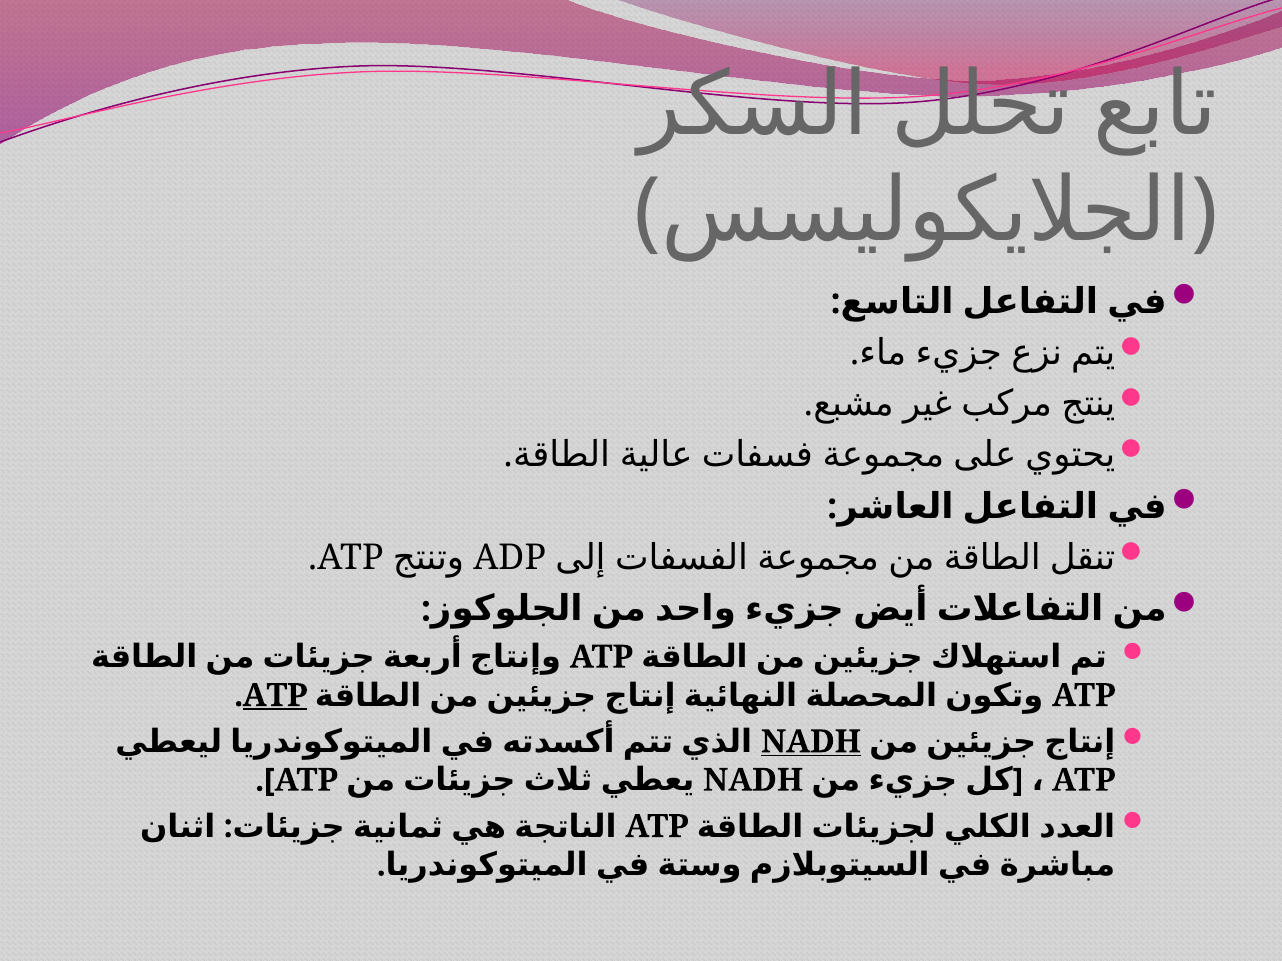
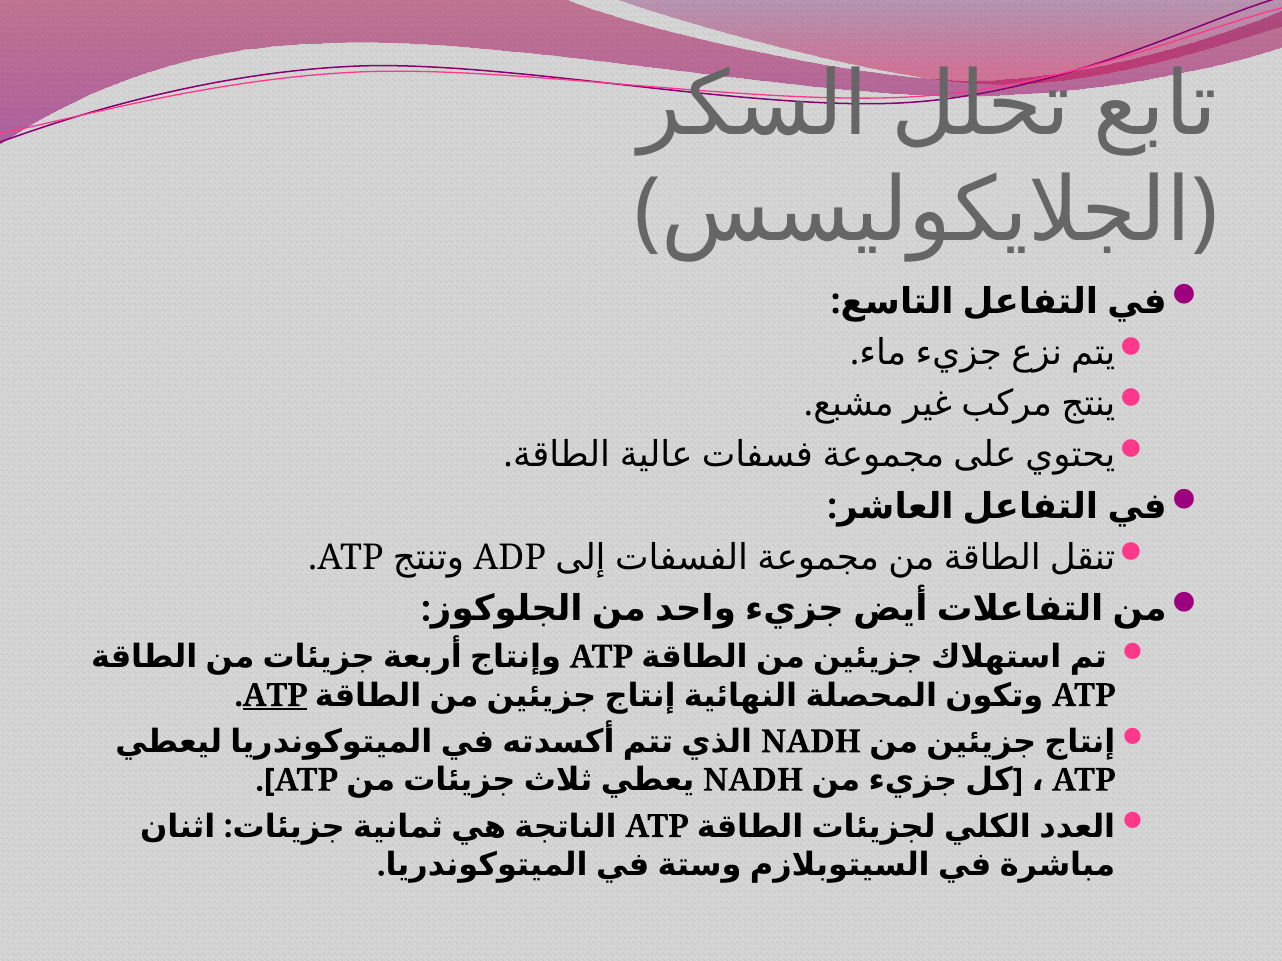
NADH underline: present -> none (811, 742)
